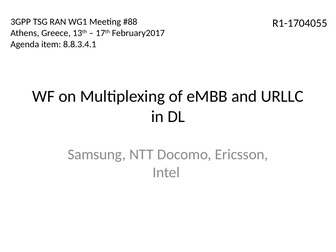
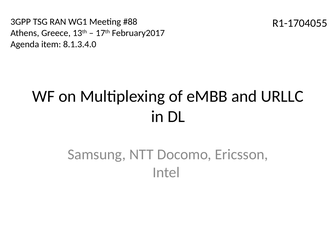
8.8.3.4.1: 8.8.3.4.1 -> 8.1.3.4.0 (80, 44)
